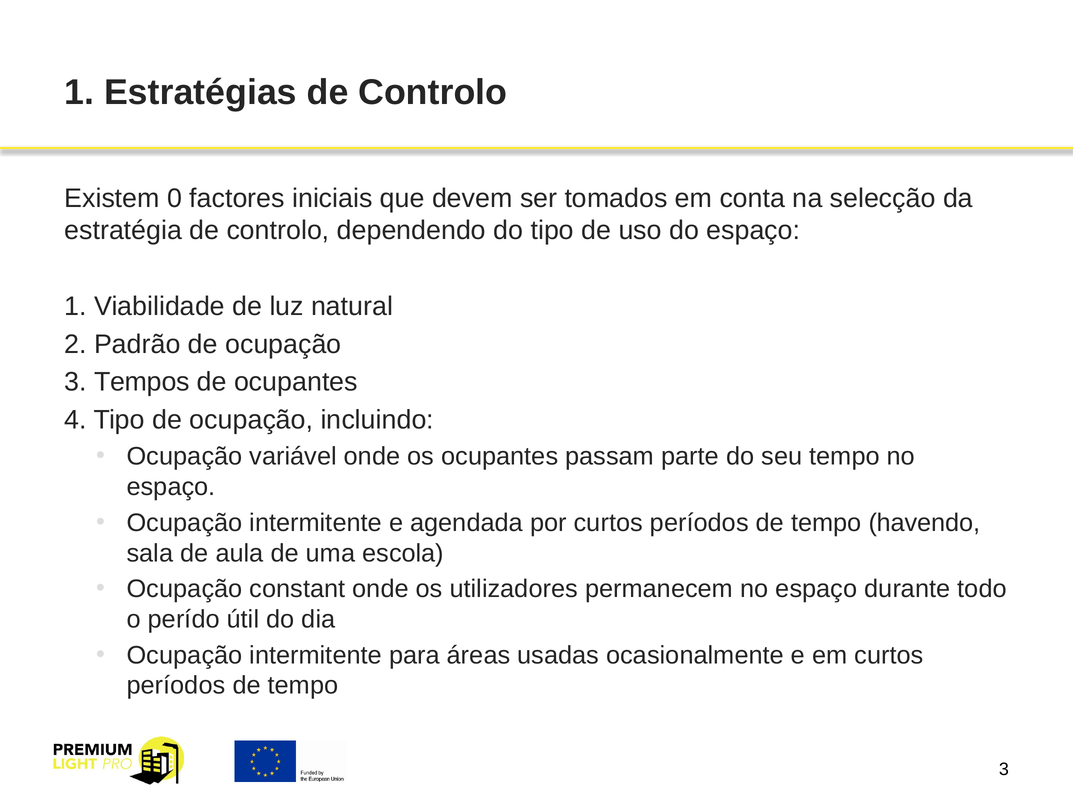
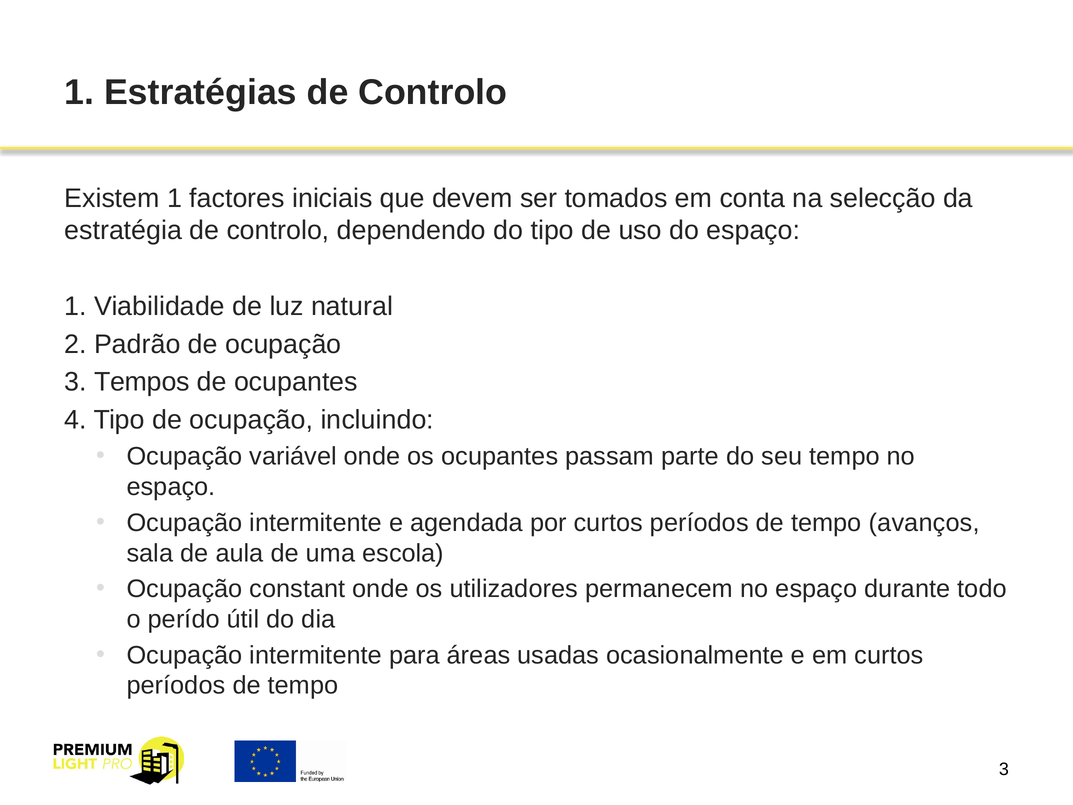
Existem 0: 0 -> 1 (175, 198)
havendo: havendo -> avanços (924, 523)
